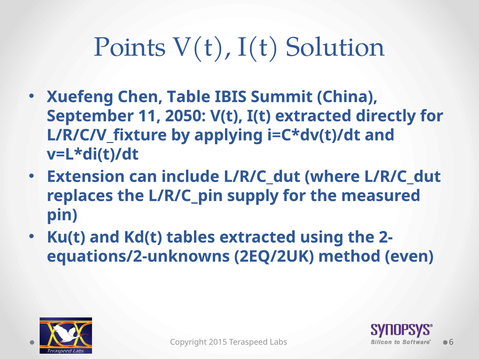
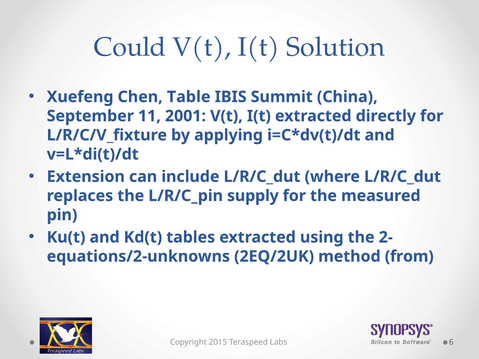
Points: Points -> Could (130, 47)
2050: 2050 -> 2001 (185, 116)
even: even -> from (409, 257)
